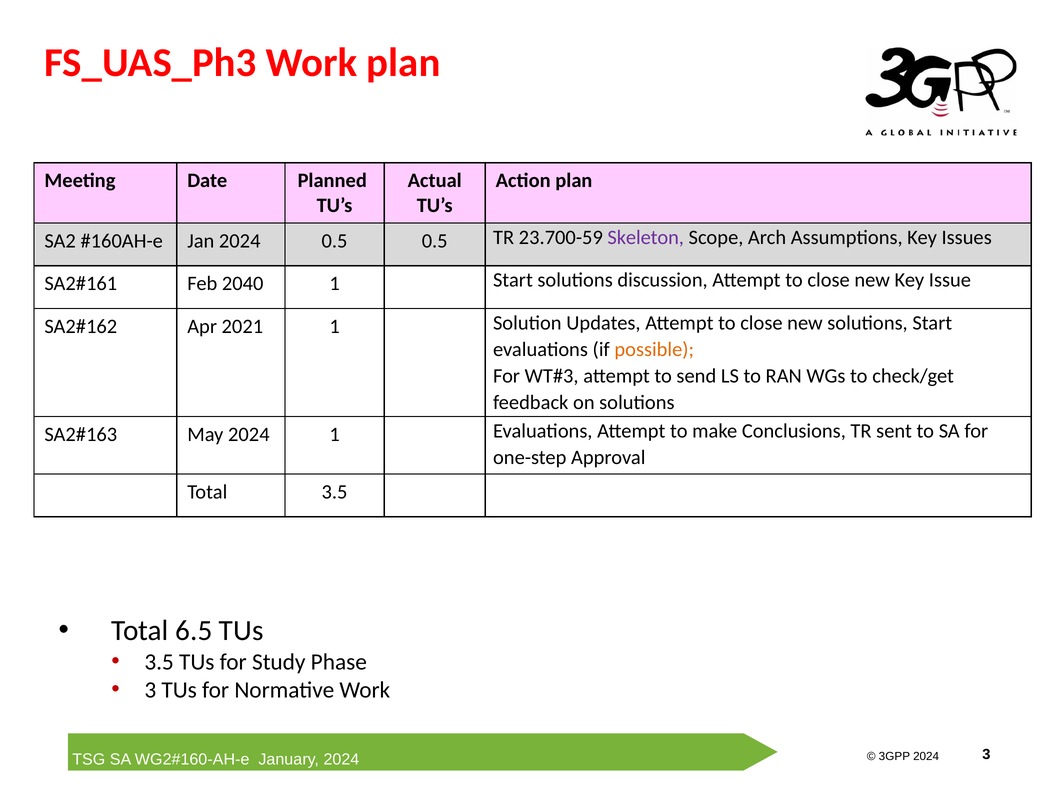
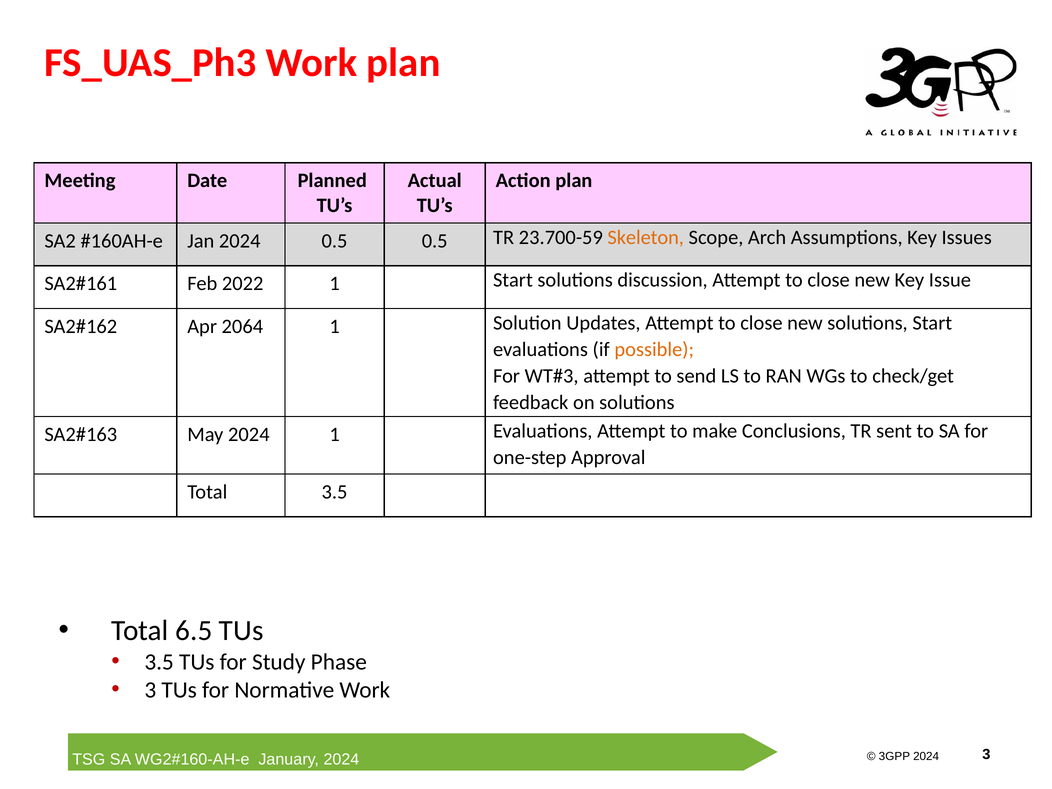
Skeleton colour: purple -> orange (646, 238)
2040: 2040 -> 2022 (243, 284)
2021: 2021 -> 2064 (242, 326)
